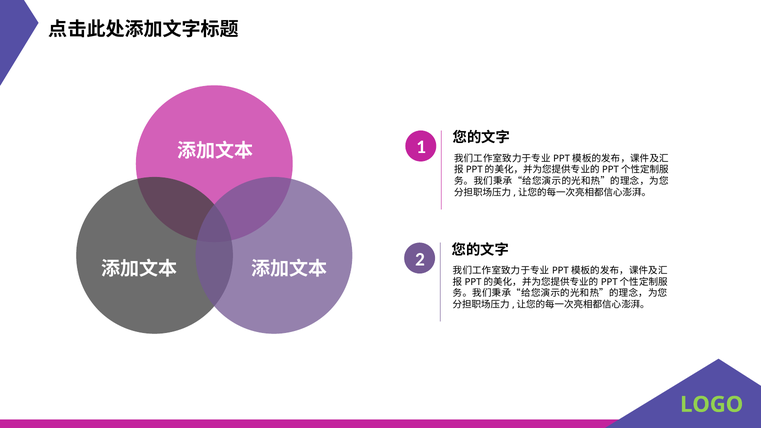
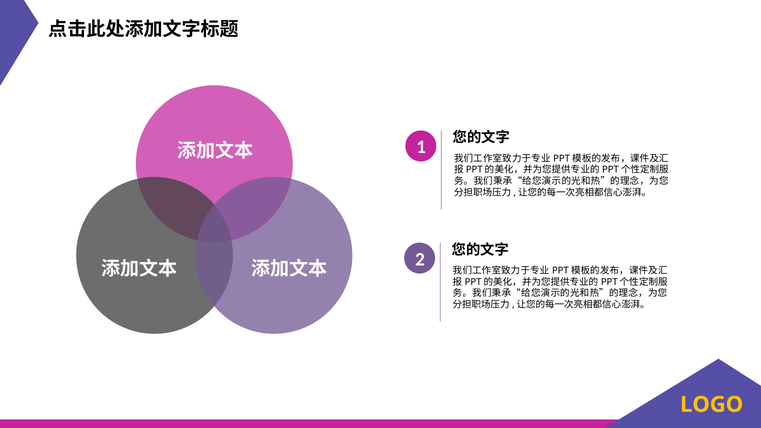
LOGO colour: light green -> yellow (712, 405)
